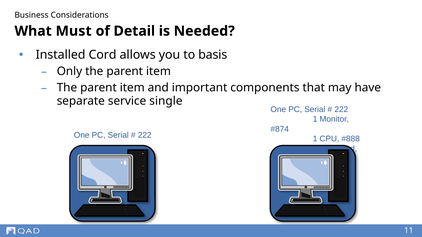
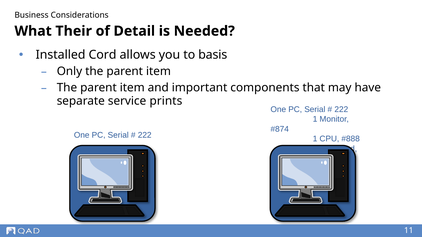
Must: Must -> Their (74, 31)
single: single -> prints (166, 101)
